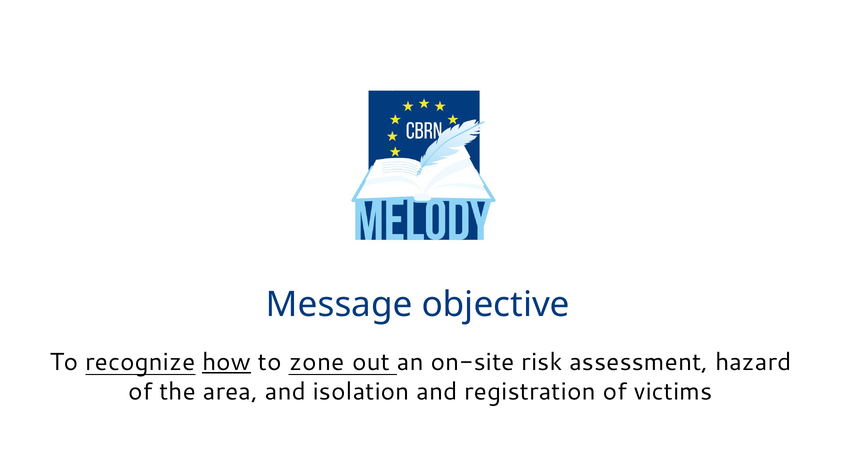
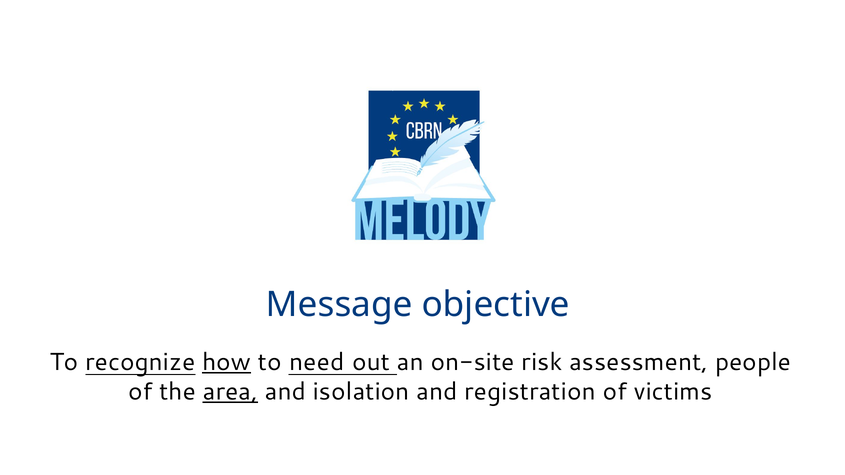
zone: zone -> need (317, 362)
hazard: hazard -> people (753, 362)
area underline: none -> present (230, 392)
